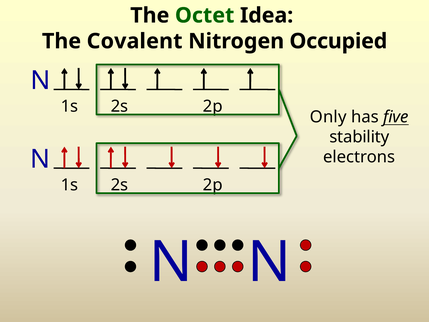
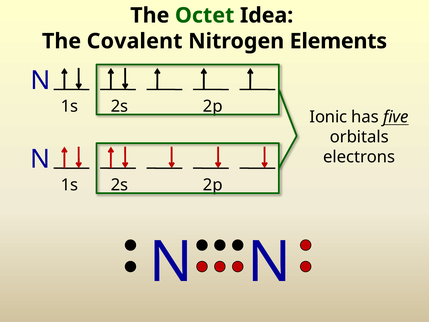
Occupied: Occupied -> Elements (338, 41)
Only: Only -> Ionic (328, 117)
stability: stability -> orbitals (359, 137)
